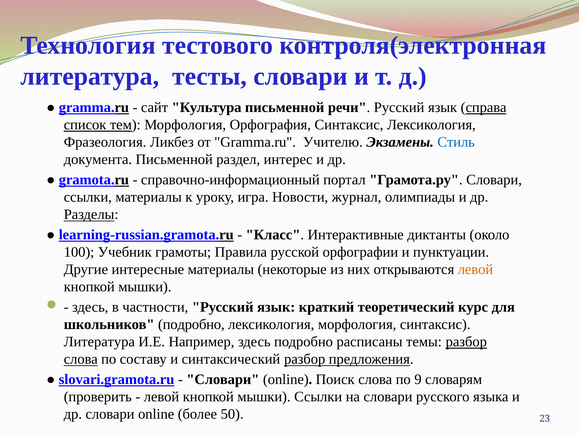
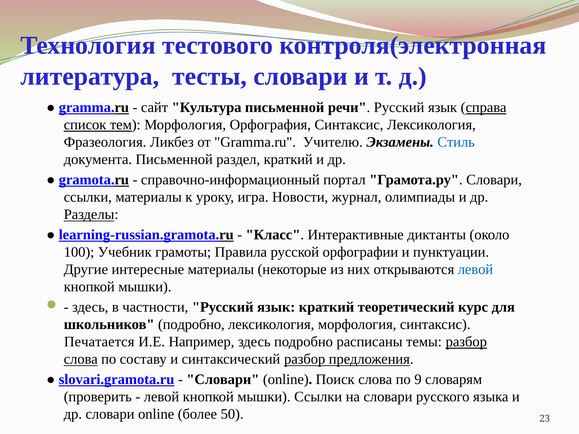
раздел интерес: интерес -> краткий (288, 160)
левой colour: orange -> blue (475, 270)
Литература: Литература -> Печатается (99, 342)
